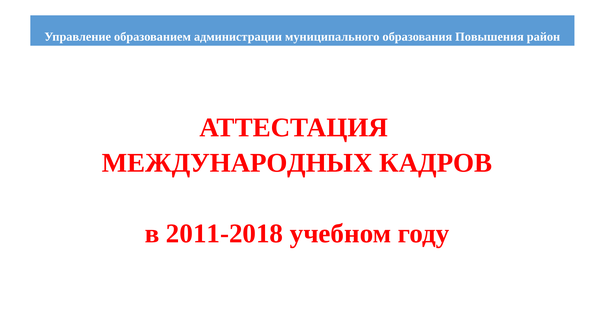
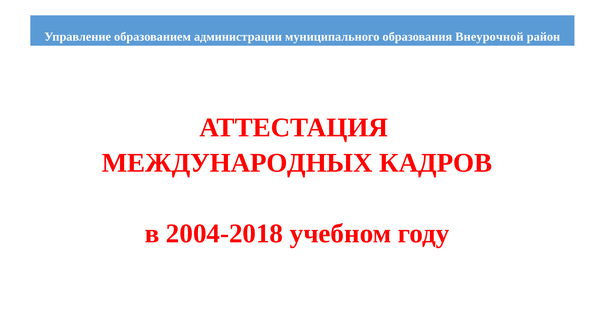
Повышения: Повышения -> Внеурочной (489, 37)
2011-2018: 2011-2018 -> 2004-2018 (225, 233)
